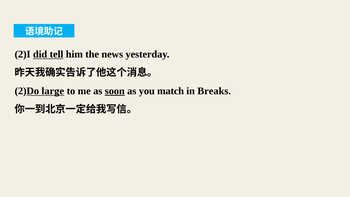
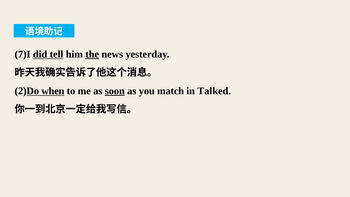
2)I: 2)I -> 7)I (23, 54)
the underline: none -> present (92, 54)
large: large -> when (53, 91)
Breaks: Breaks -> Talked (214, 91)
